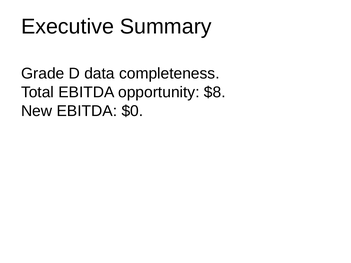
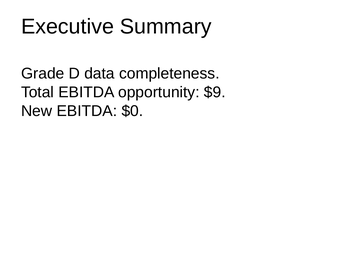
$8: $8 -> $9 (215, 92)
